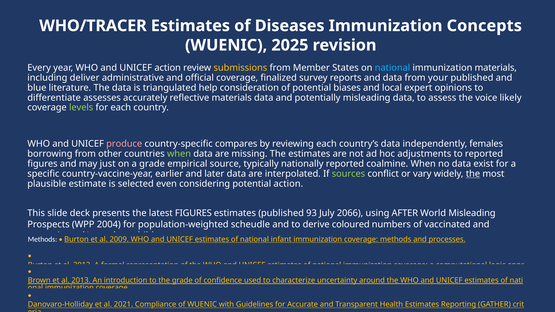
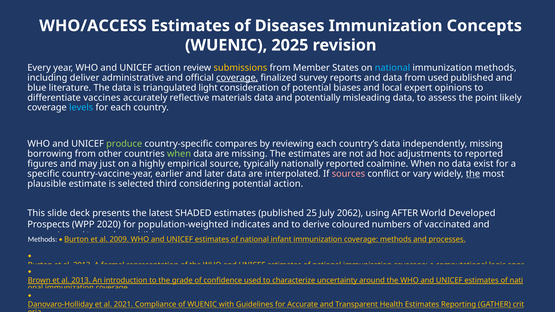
WHO/TRACER: WHO/TRACER -> WHO/ACCESS (93, 26)
immunization materials: materials -> methods (496, 68)
coverage underline: none -> present (237, 78)
from your: your -> used (438, 78)
help: help -> light (208, 88)
assesses: assesses -> vaccines (102, 98)
voice: voice -> point (486, 98)
levels colour: light green -> light blue (81, 108)
produce colour: pink -> light green (124, 144)
independently females: females -> missing (486, 144)
a grade: grade -> highly (152, 164)
sources colour: light green -> pink (348, 174)
even: even -> third (166, 184)
latest FIGURES: FIGURES -> SHADED (193, 213)
93: 93 -> 25 (312, 213)
2066: 2066 -> 2062 (350, 213)
World Misleading: Misleading -> Developed (472, 213)
2004: 2004 -> 2020 (109, 224)
scheudle: scheudle -> indicates (250, 224)
